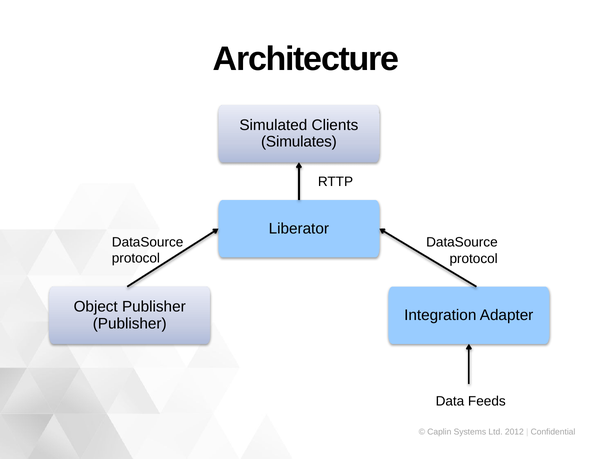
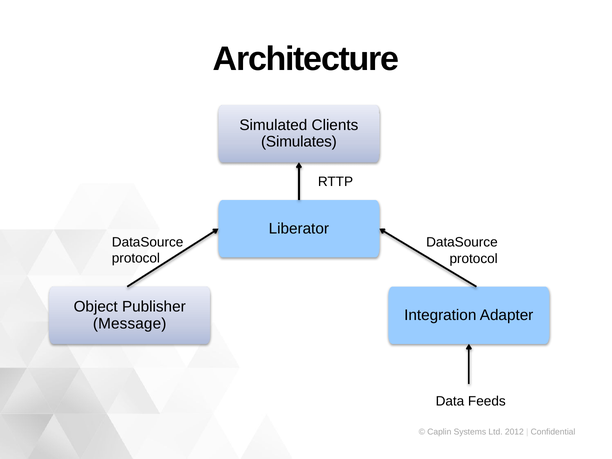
Publisher: Publisher -> Message (130, 323)
